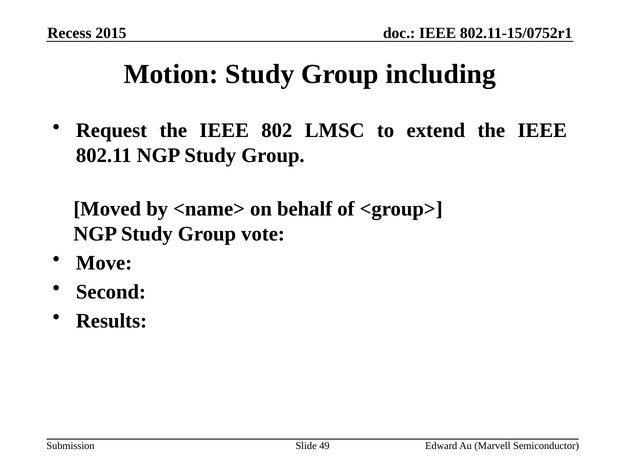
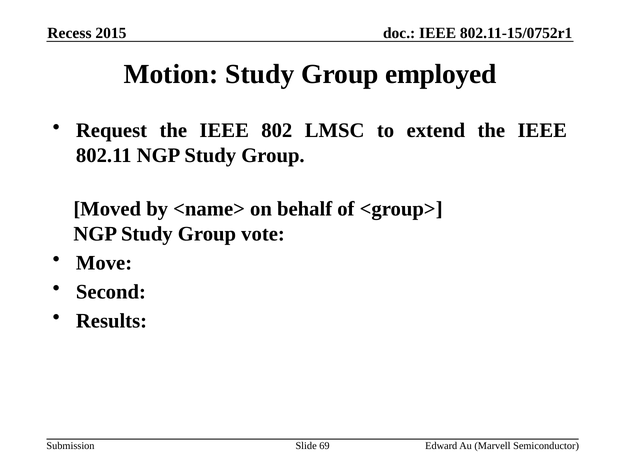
including: including -> employed (441, 74)
49: 49 -> 69 (324, 446)
